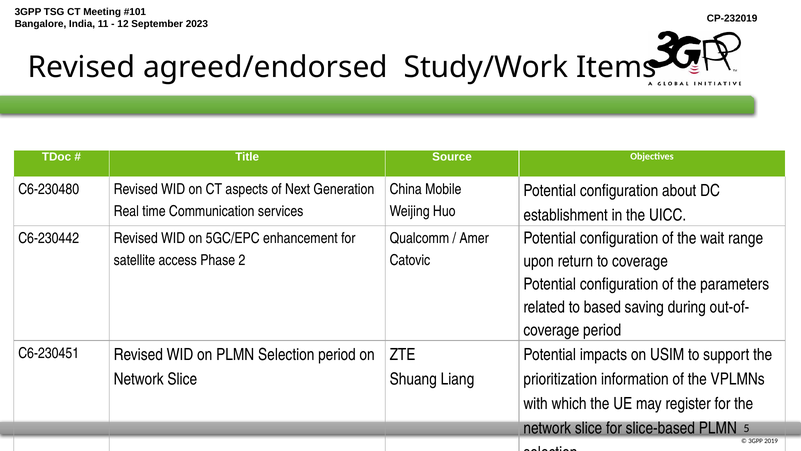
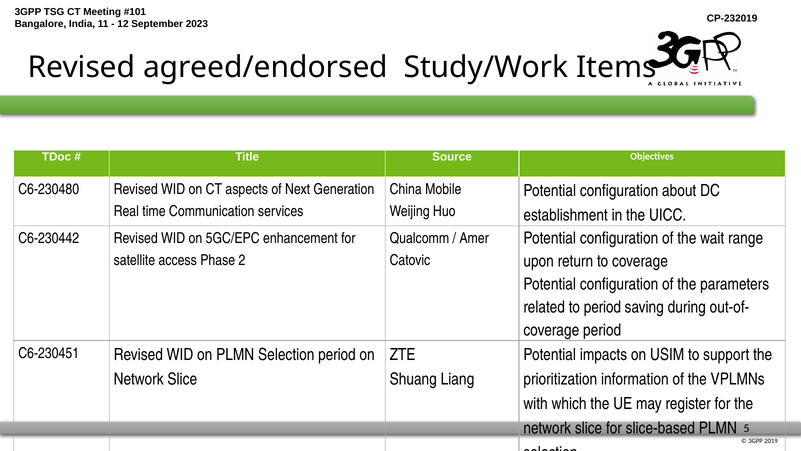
to based: based -> period (602, 307)
